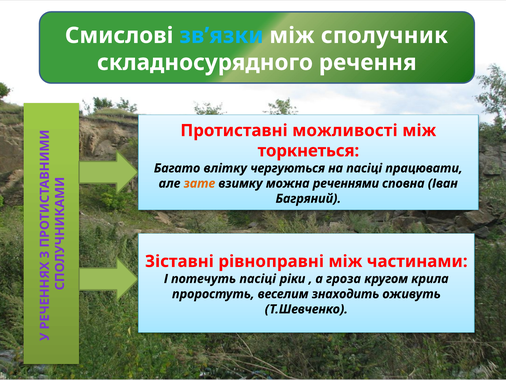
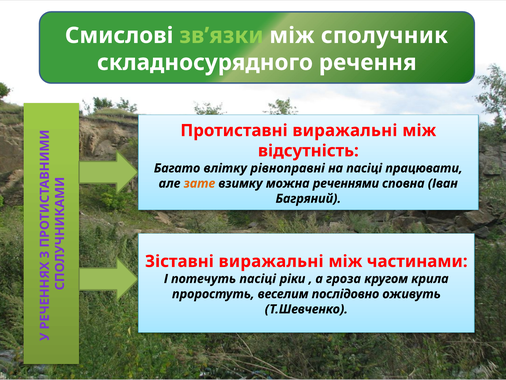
зв’язки colour: light blue -> light green (221, 35)
Протиставні можливості: можливості -> виражальні (345, 130)
торкнеться: торкнеться -> відсутність (308, 151)
чергуються: чергуються -> рівноправні (288, 168)
Зіставні рівноправні: рівноправні -> виражальні (271, 261)
знаходить: знаходить -> послідовно (345, 294)
